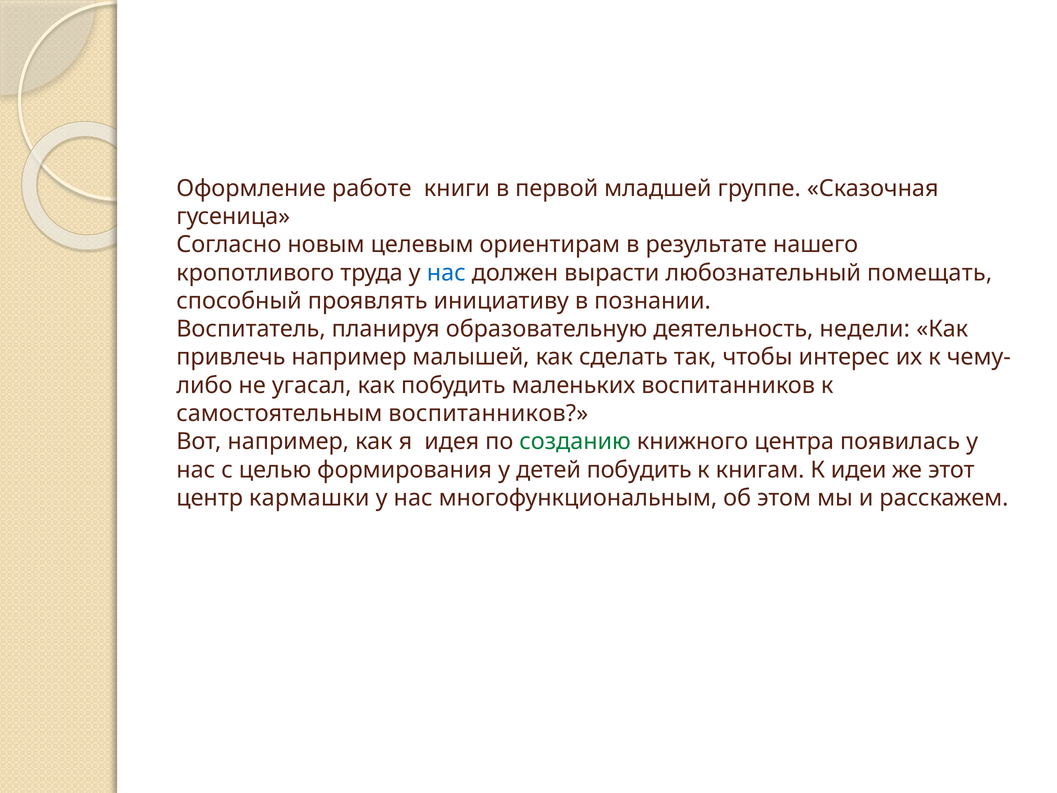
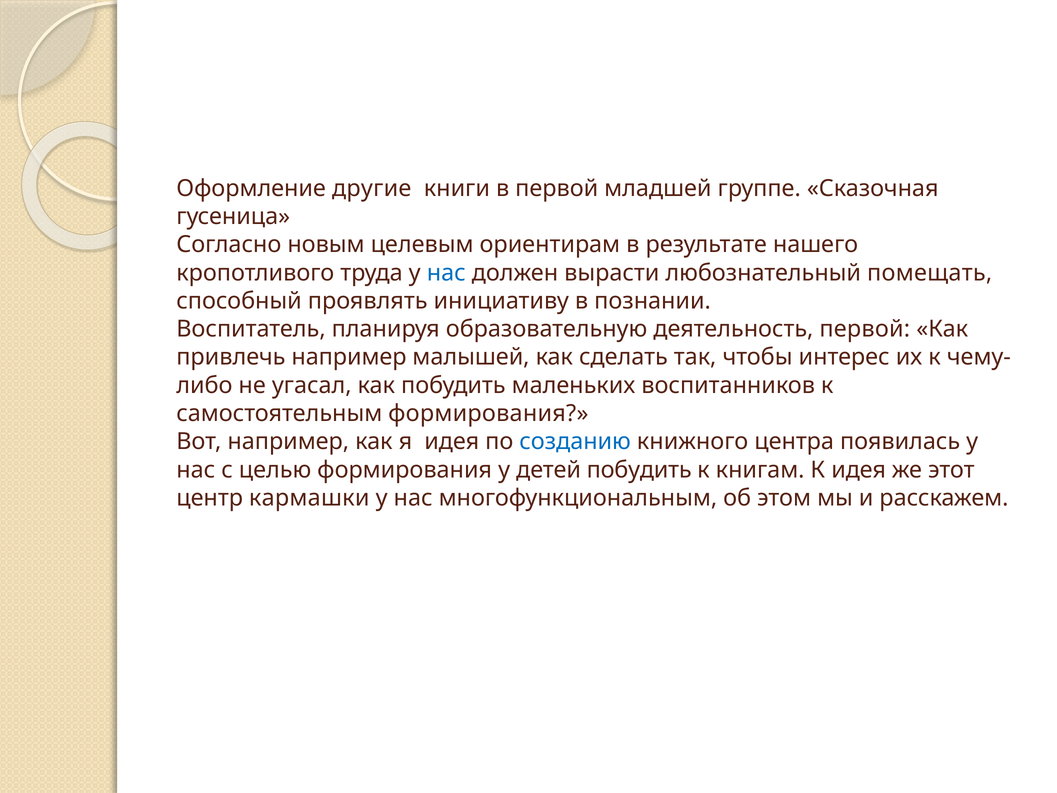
работе: работе -> другие (372, 188)
деятельность недели: недели -> первой (865, 329)
самостоятельным воспитанников: воспитанников -> формирования (488, 413)
созданию colour: green -> blue (575, 442)
К идеи: идеи -> идея (859, 470)
